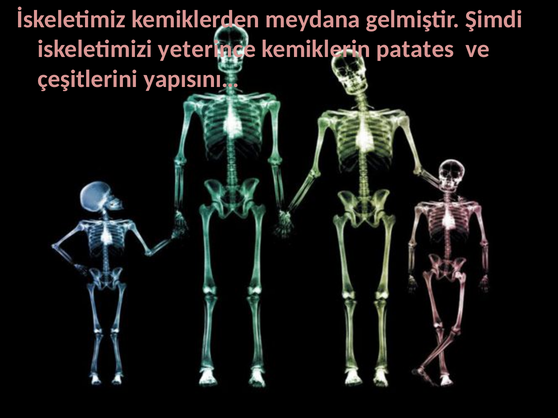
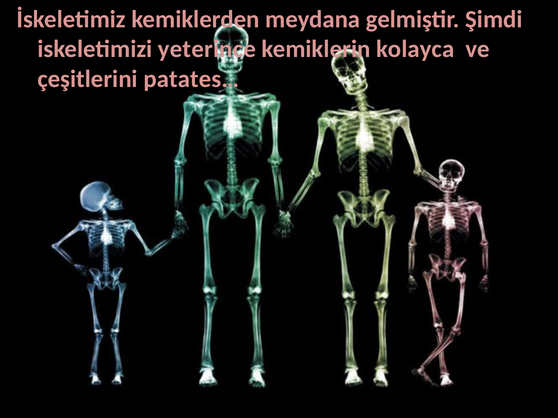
patates: patates -> kolayca (415, 49)
yapısını…: yapısını… -> patates… (191, 79)
